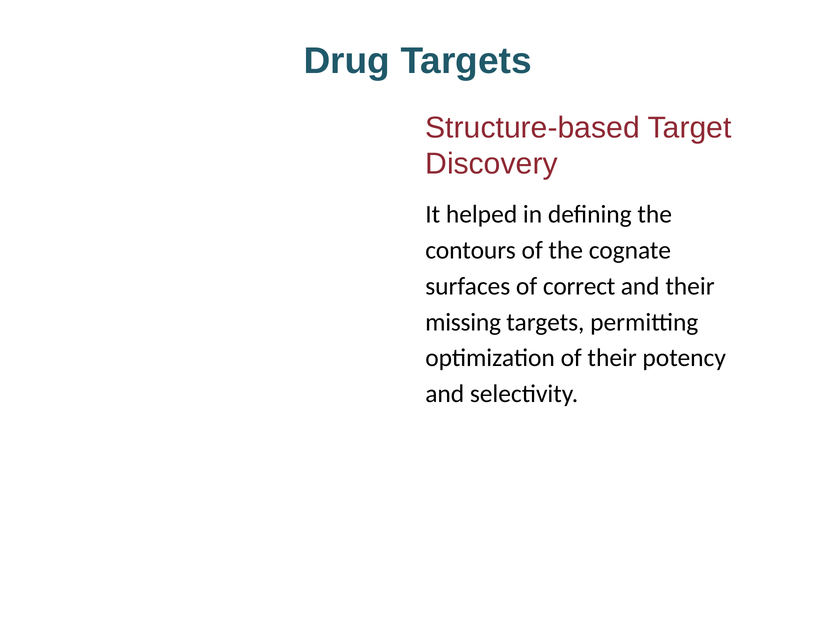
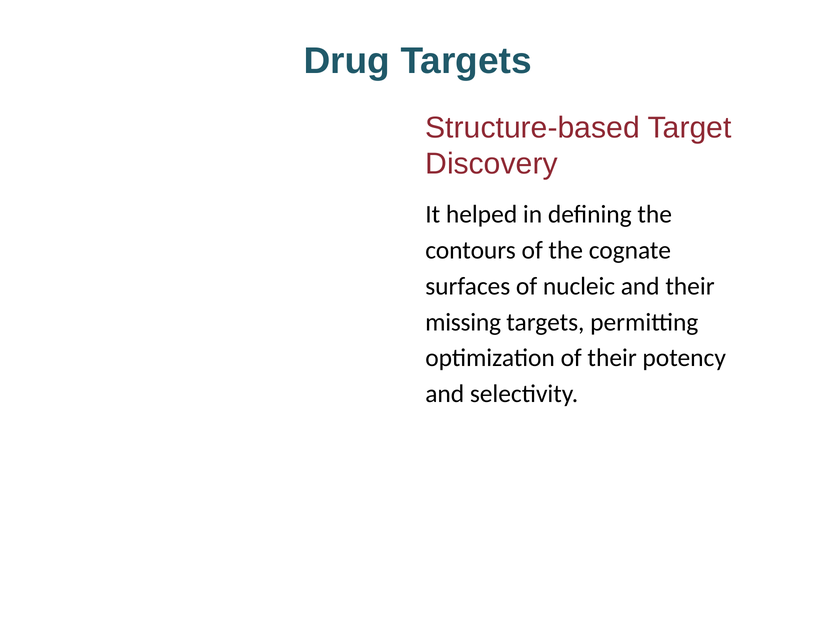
correct: correct -> nucleic (579, 286)
